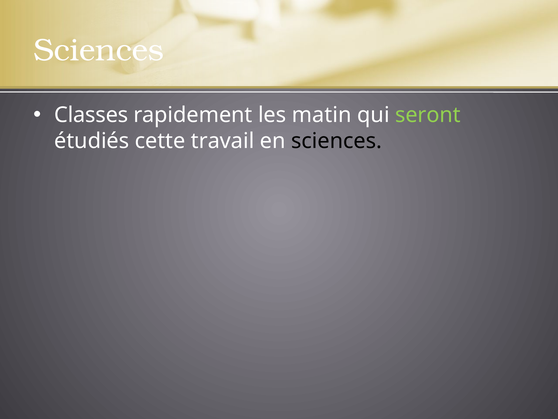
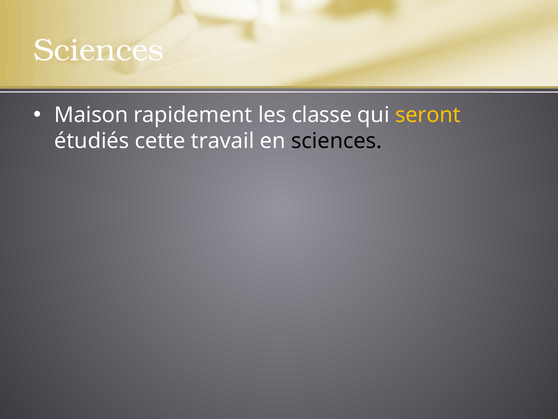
Classes: Classes -> Maison (91, 115)
matin: matin -> classe (322, 115)
seront colour: light green -> yellow (428, 115)
